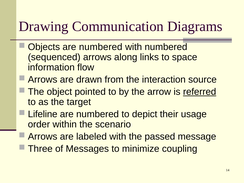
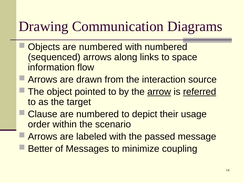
arrow underline: none -> present (159, 92)
Lifeline: Lifeline -> Clause (43, 114)
Three: Three -> Better (40, 149)
